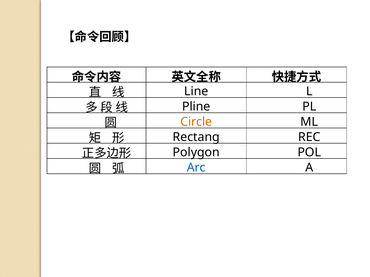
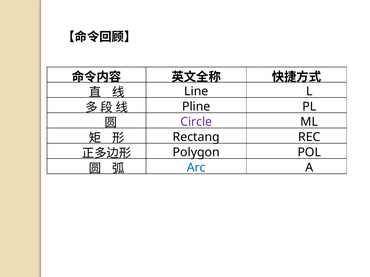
Circle colour: orange -> purple (196, 122)
